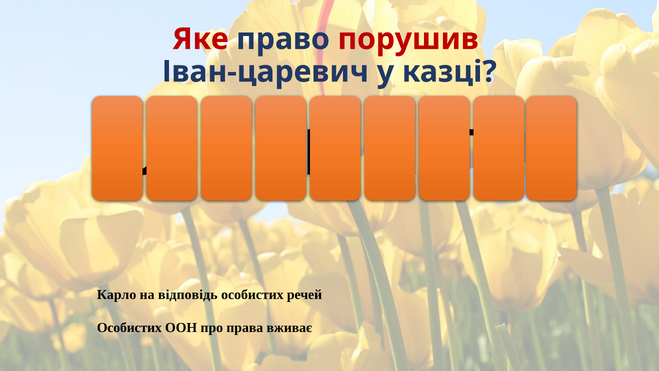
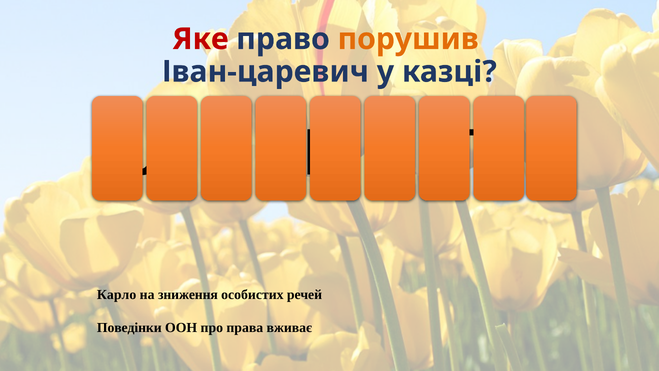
порушив colour: red -> orange (408, 39)
відповідь: відповідь -> зниження (188, 294)
Особистих: Особистих -> Поведінки (129, 327)
